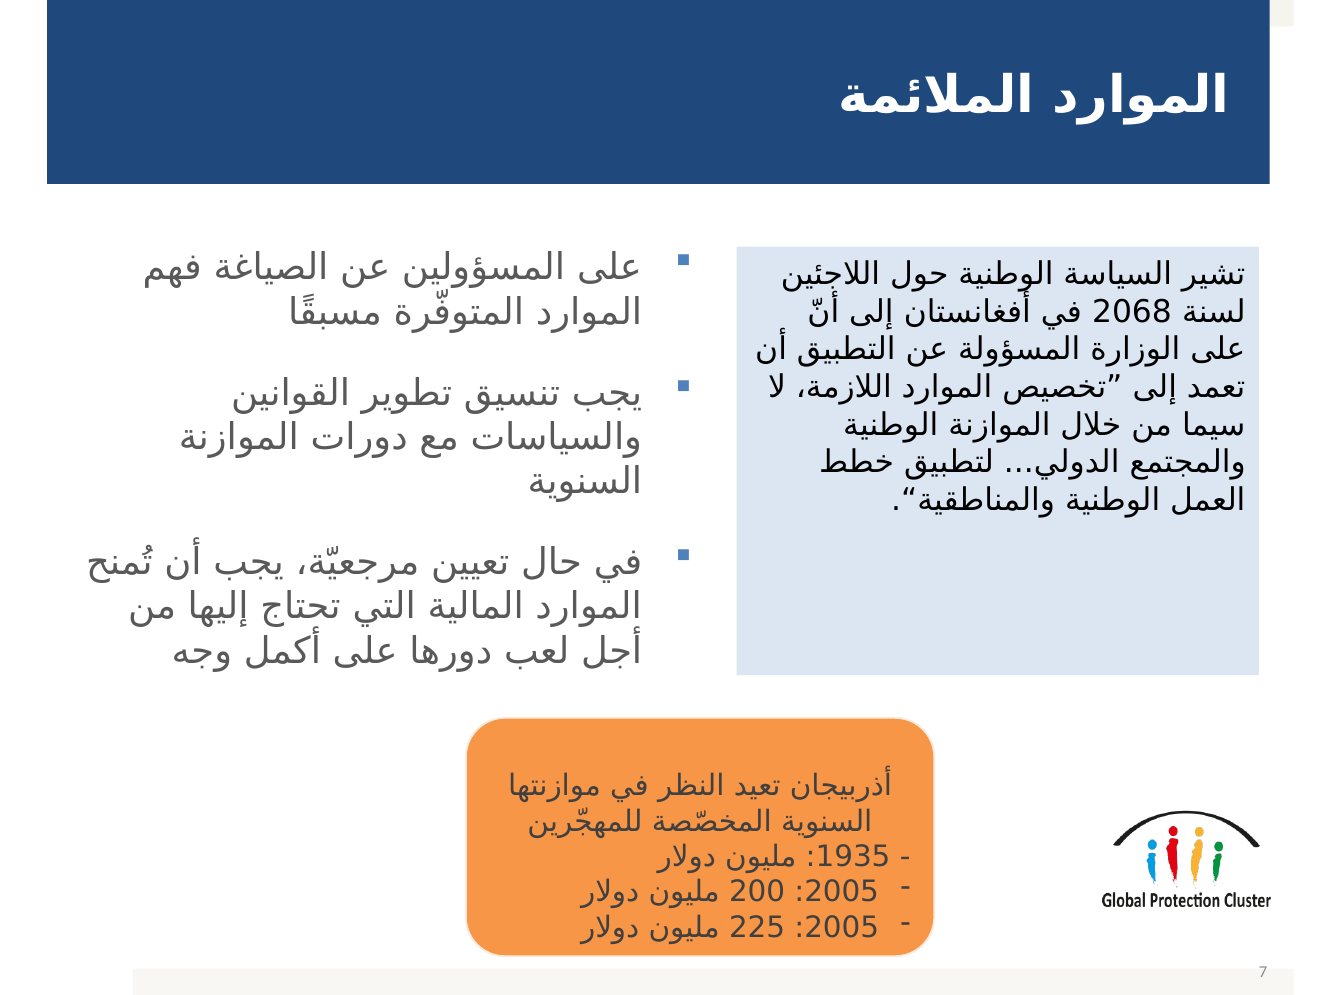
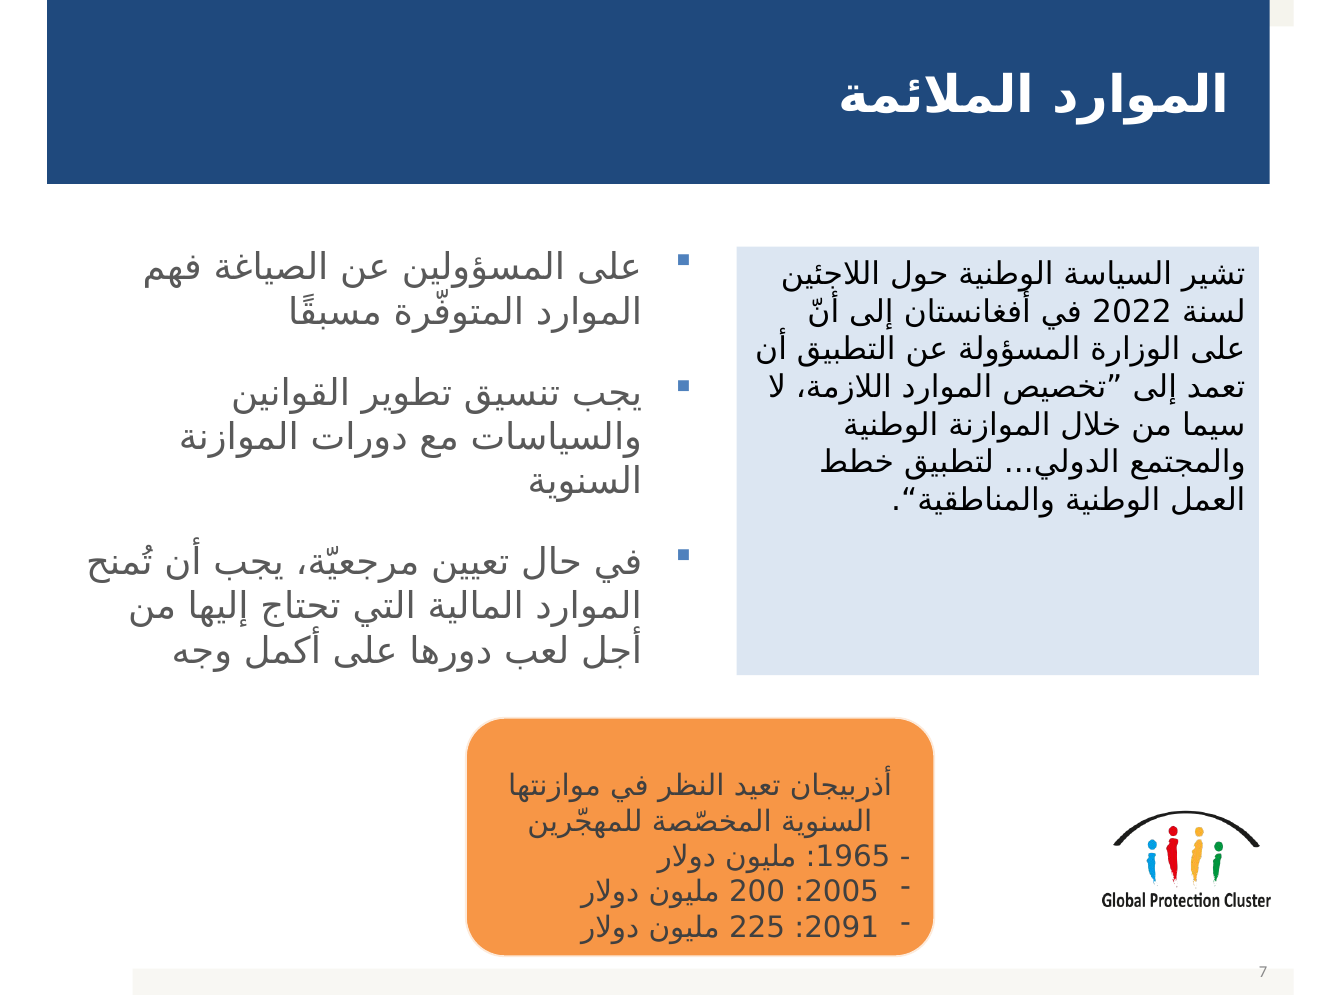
2068: 2068 -> 2022 (1132, 312)
1935: 1935 -> 1965 (853, 857)
2005: 2005 -> 2091 (842, 928)
